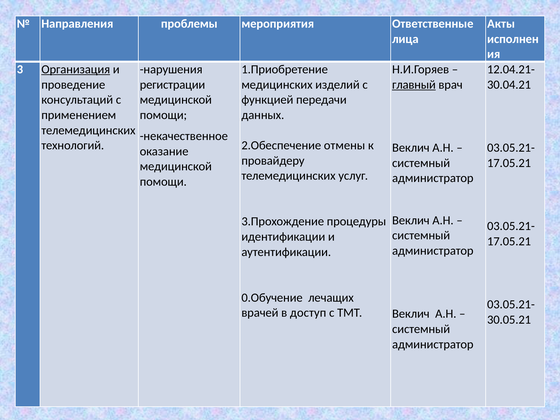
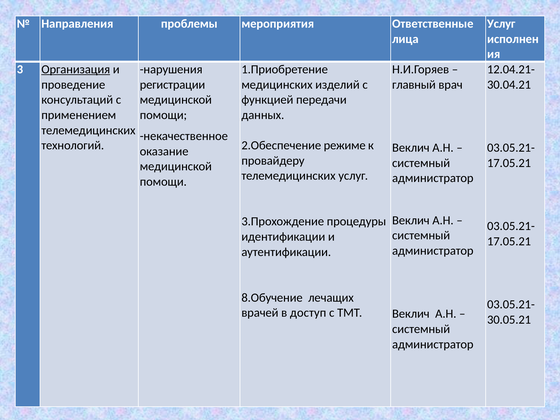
Акты: Акты -> Услуг (501, 24)
главный underline: present -> none (414, 85)
отмены: отмены -> режиме (345, 145)
0.Обучение: 0.Обучение -> 8.Обучение (272, 298)
